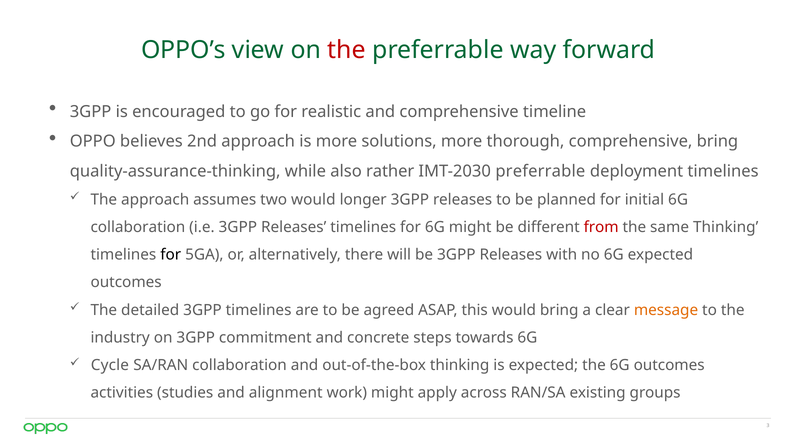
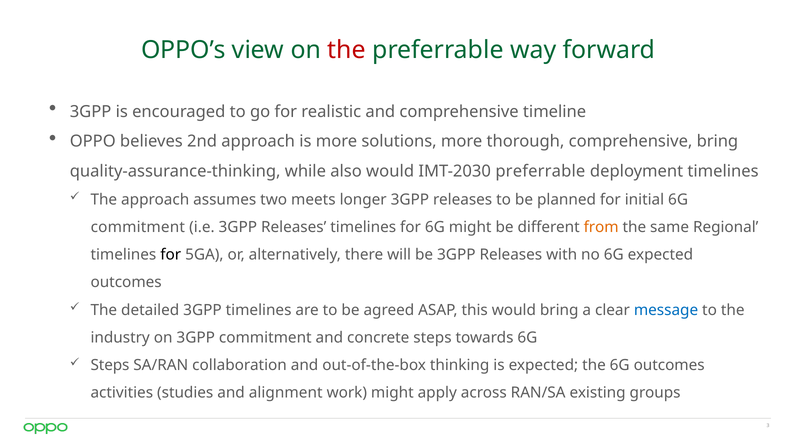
also rather: rather -> would (390, 171)
two would: would -> meets (313, 199)
collaboration: collaboration -> commitment (138, 227)
from colour: red -> orange (601, 227)
same Thinking: Thinking -> Regional (726, 227)
message colour: orange -> blue (666, 310)
Cycle: Cycle -> Steps (110, 365)
